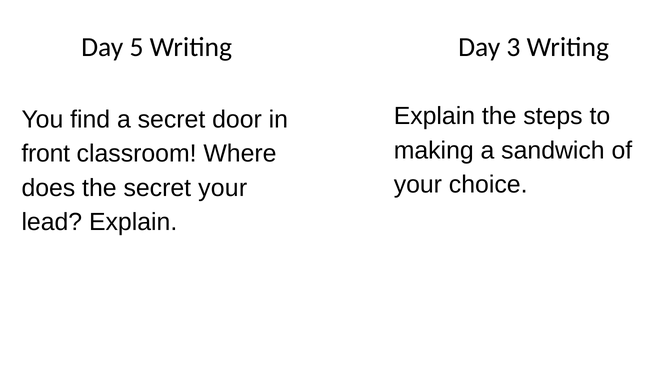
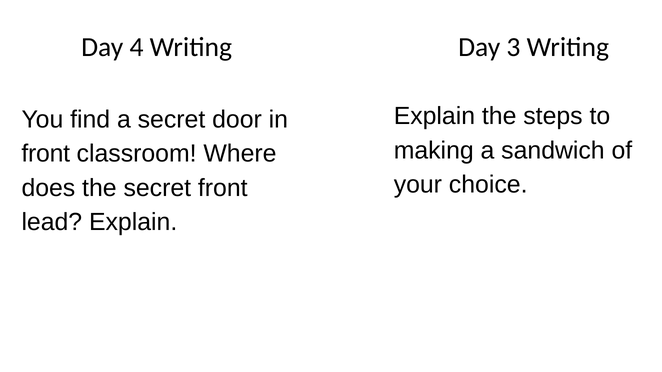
5: 5 -> 4 (136, 47)
secret your: your -> front (223, 188)
